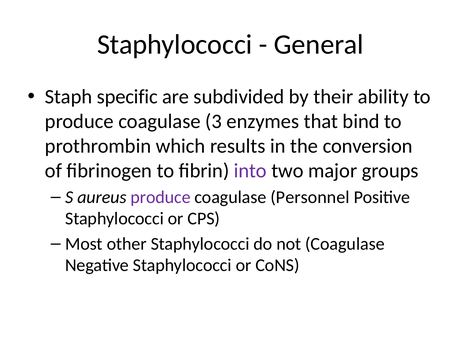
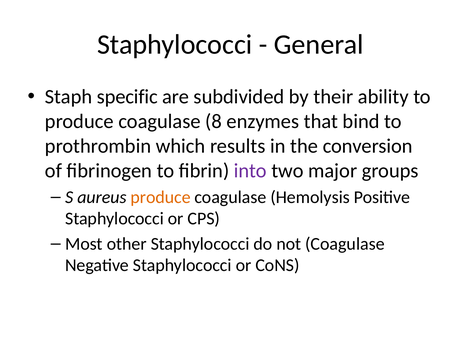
3: 3 -> 8 (214, 121)
produce colour: purple -> orange (161, 197)
Personnel: Personnel -> Hemolysis (310, 197)
